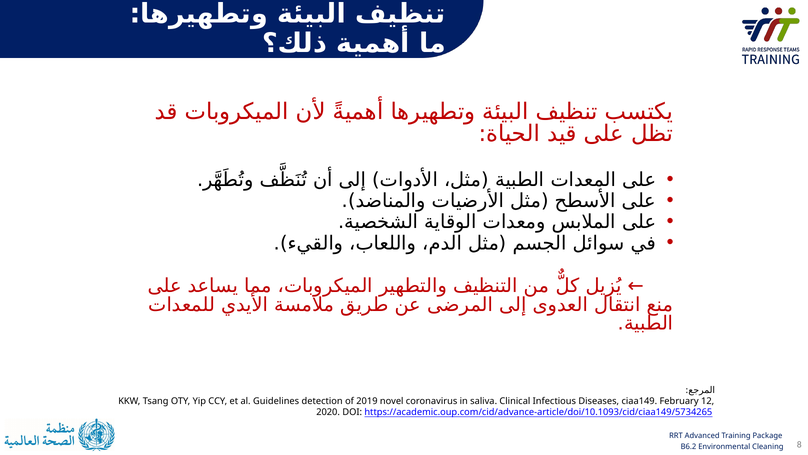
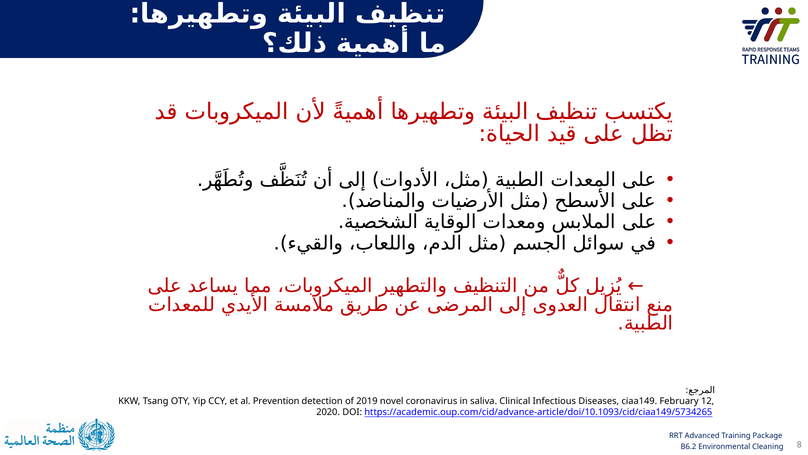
Guidelines: Guidelines -> Prevention (276, 401)
